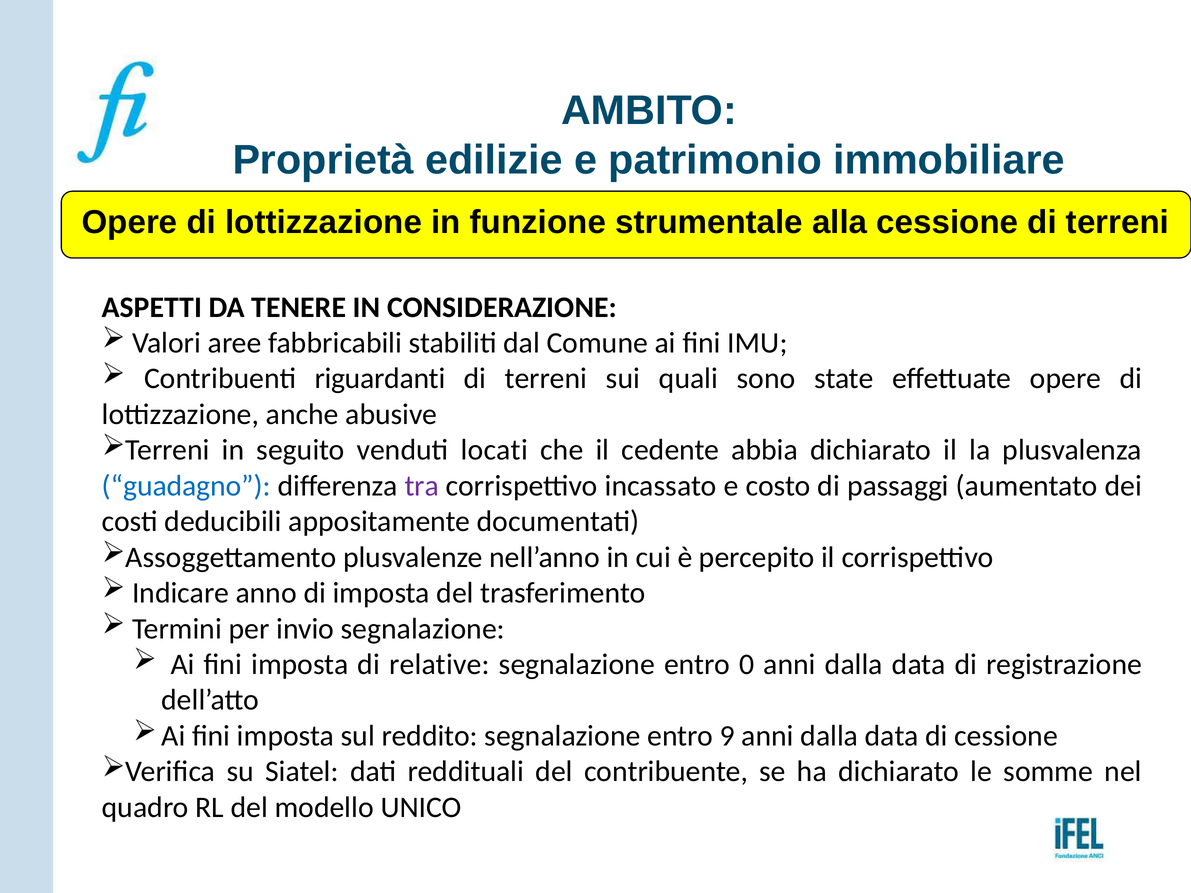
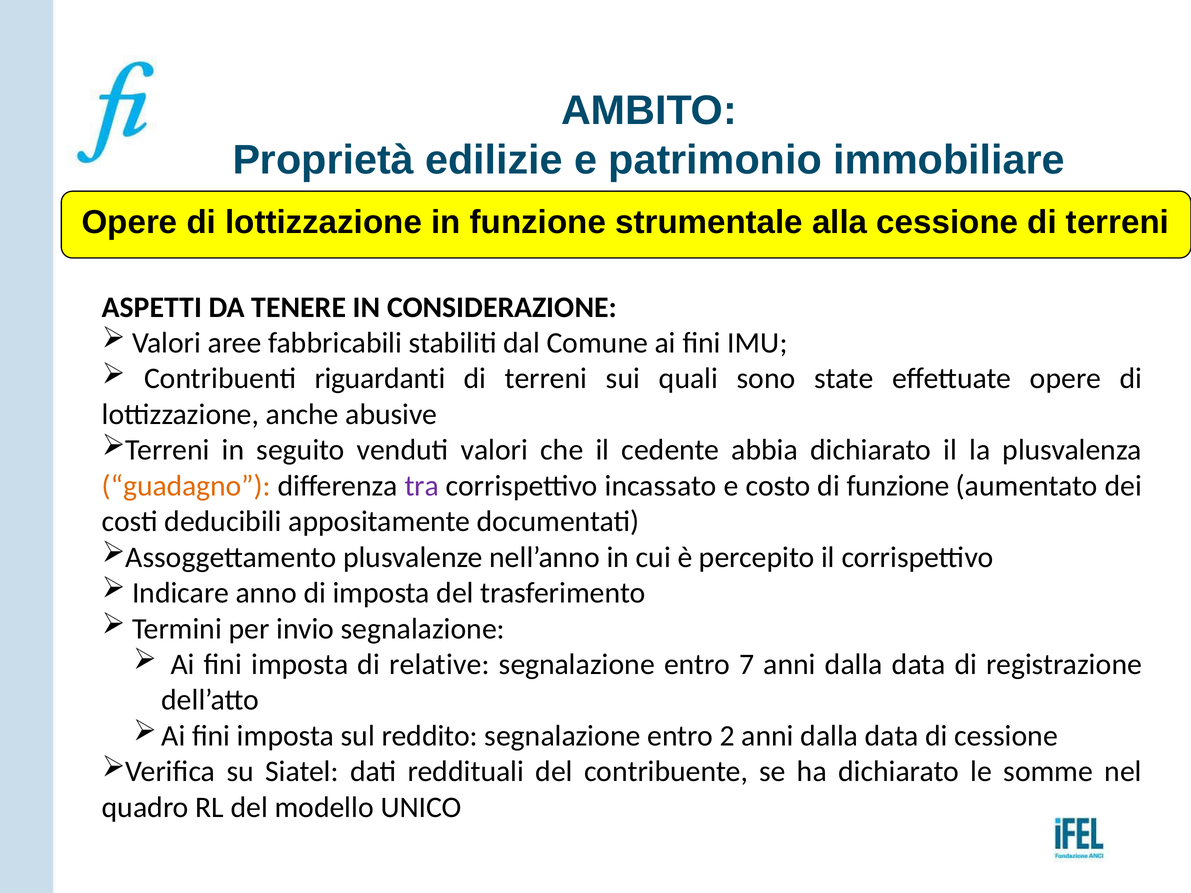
venduti locati: locati -> valori (494, 450)
guadagno colour: blue -> orange (186, 486)
di passaggi: passaggi -> funzione (898, 486)
0: 0 -> 7 (747, 665)
9: 9 -> 2 (727, 736)
